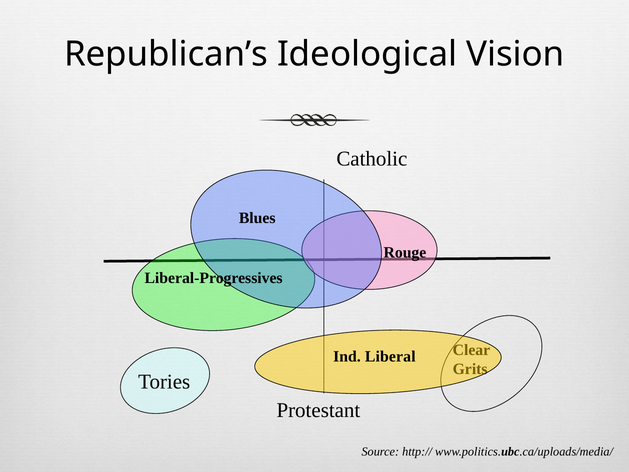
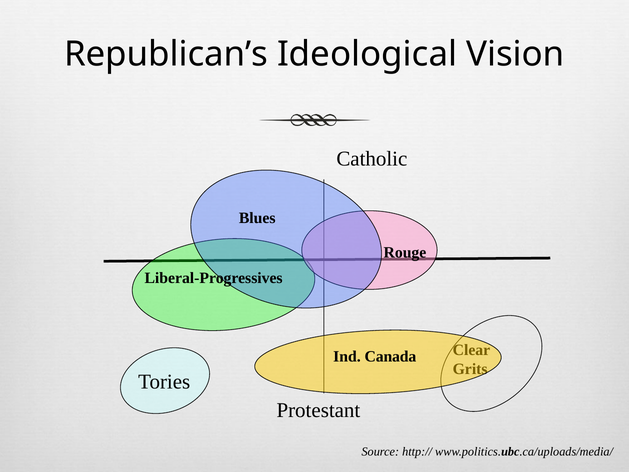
Liberal: Liberal -> Canada (390, 356)
